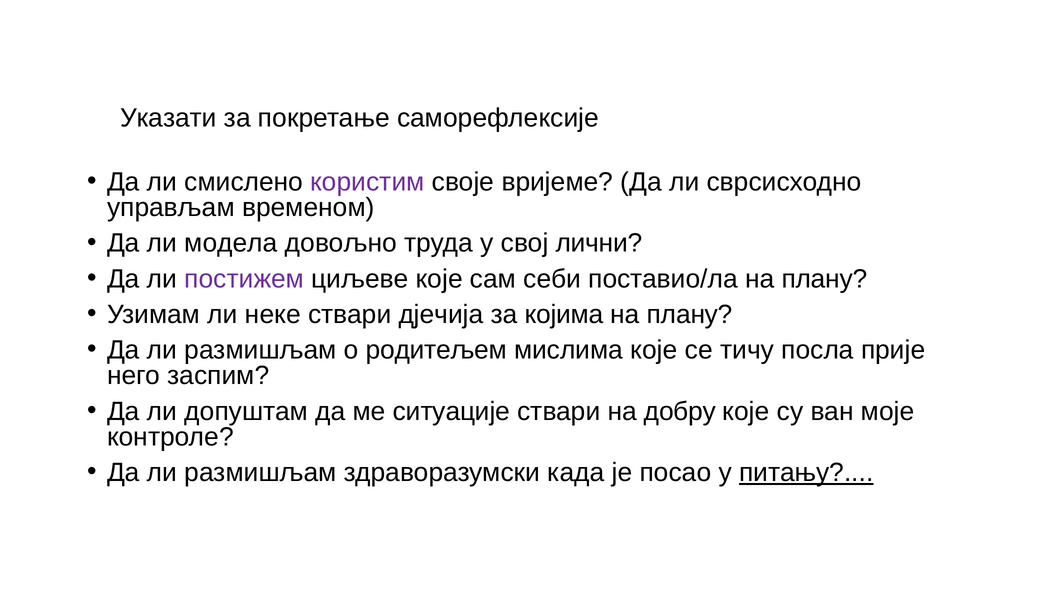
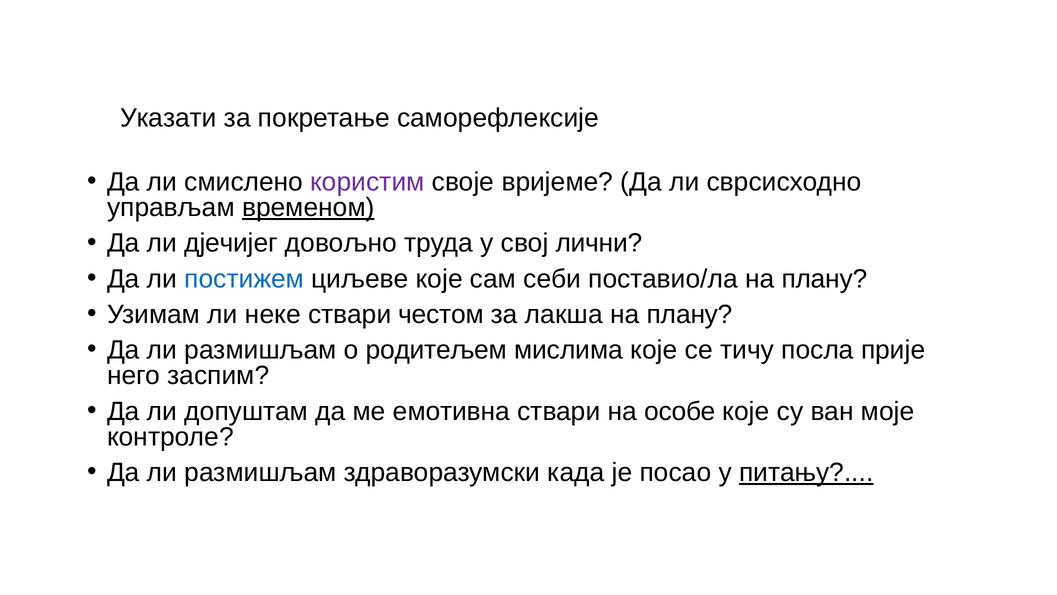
временом underline: none -> present (308, 207)
модела: модела -> дјечијег (231, 243)
постижем colour: purple -> blue (244, 279)
дјечија: дјечија -> честом (441, 314)
којима: којима -> лакша (564, 314)
ситуације: ситуације -> емотивна (451, 411)
добру: добру -> особе (680, 411)
